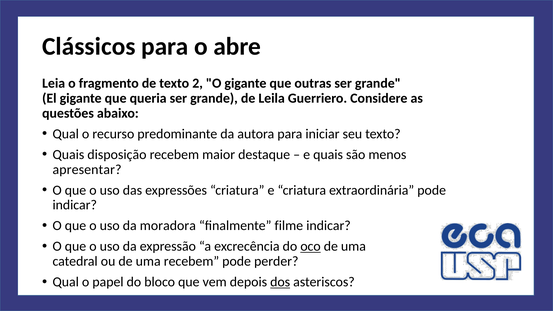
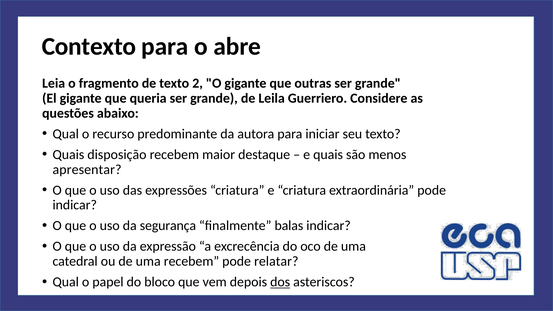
Clássicos: Clássicos -> Contexto (89, 46)
moradora: moradora -> segurança (168, 226)
filme: filme -> balas (289, 226)
oco underline: present -> none (311, 246)
perder: perder -> relatar (276, 261)
